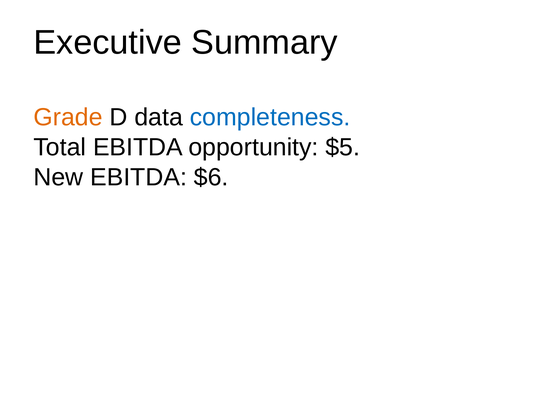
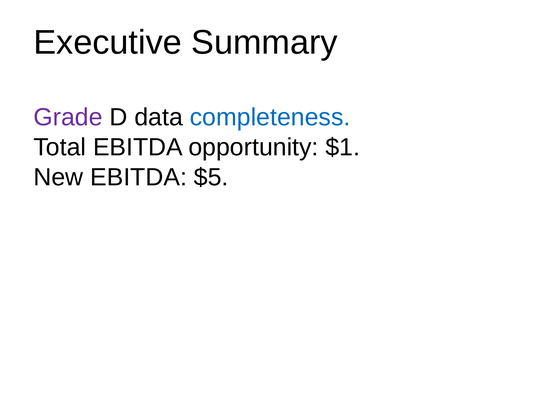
Grade colour: orange -> purple (68, 117)
$5: $5 -> $1 (343, 147)
$6: $6 -> $5 (211, 177)
